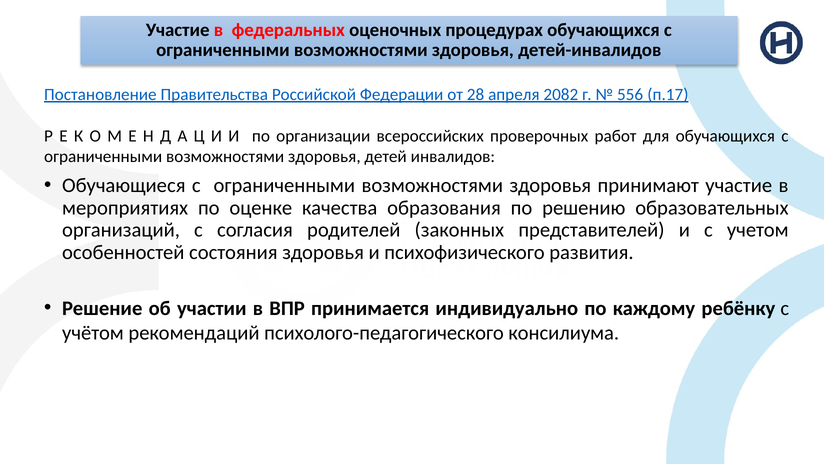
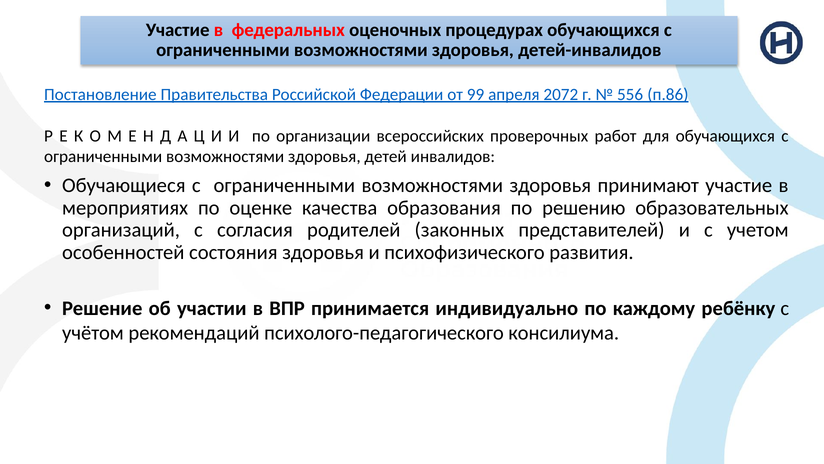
28: 28 -> 99 (476, 94)
2082: 2082 -> 2072 (561, 94)
п.17: п.17 -> п.86 (668, 94)
